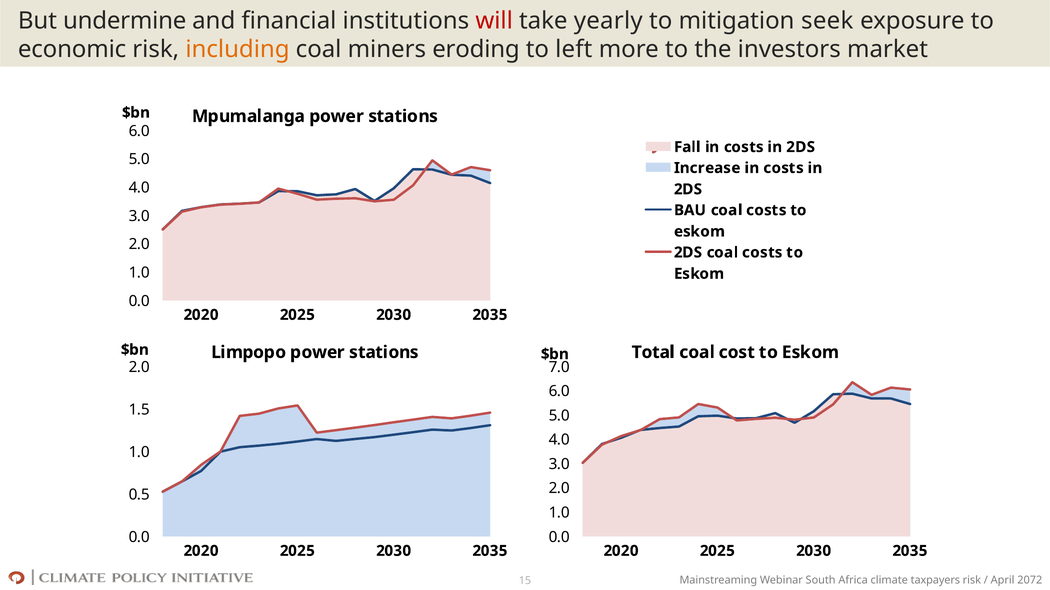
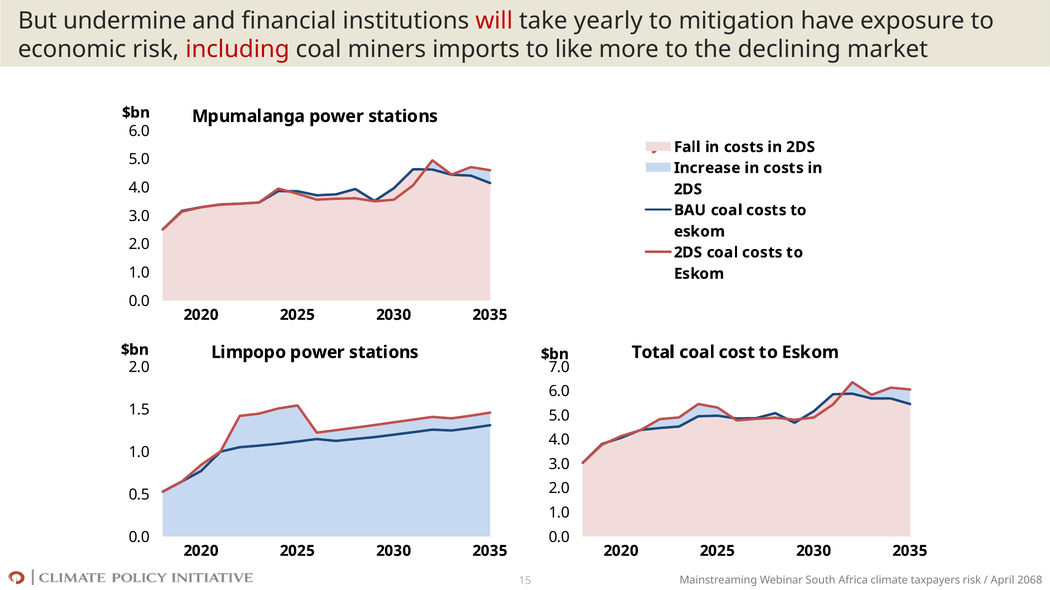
seek: seek -> have (827, 21)
including colour: orange -> red (238, 50)
eroding: eroding -> imports (476, 50)
left: left -> like (574, 50)
investors: investors -> declining (789, 50)
2072: 2072 -> 2068 (1030, 581)
